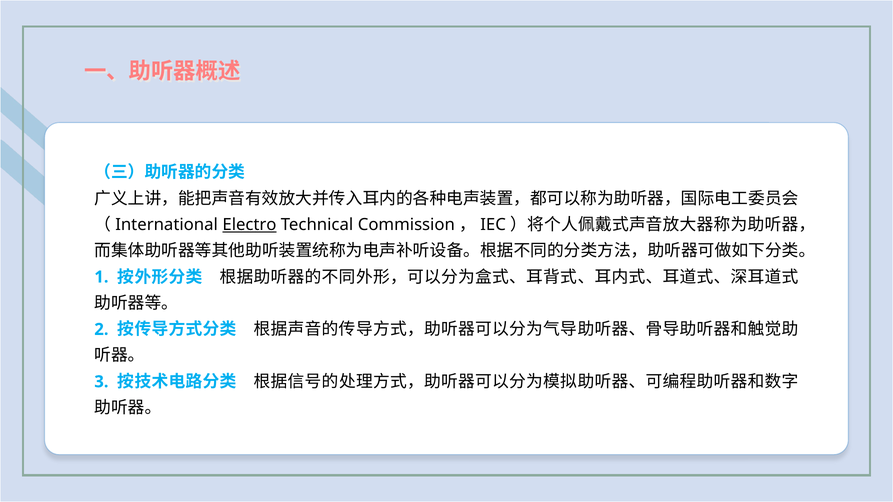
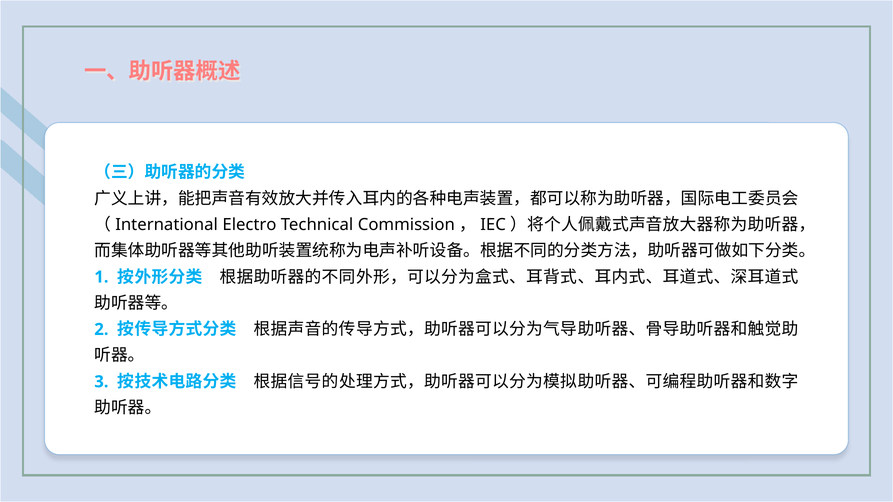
Electro underline: present -> none (249, 225)
